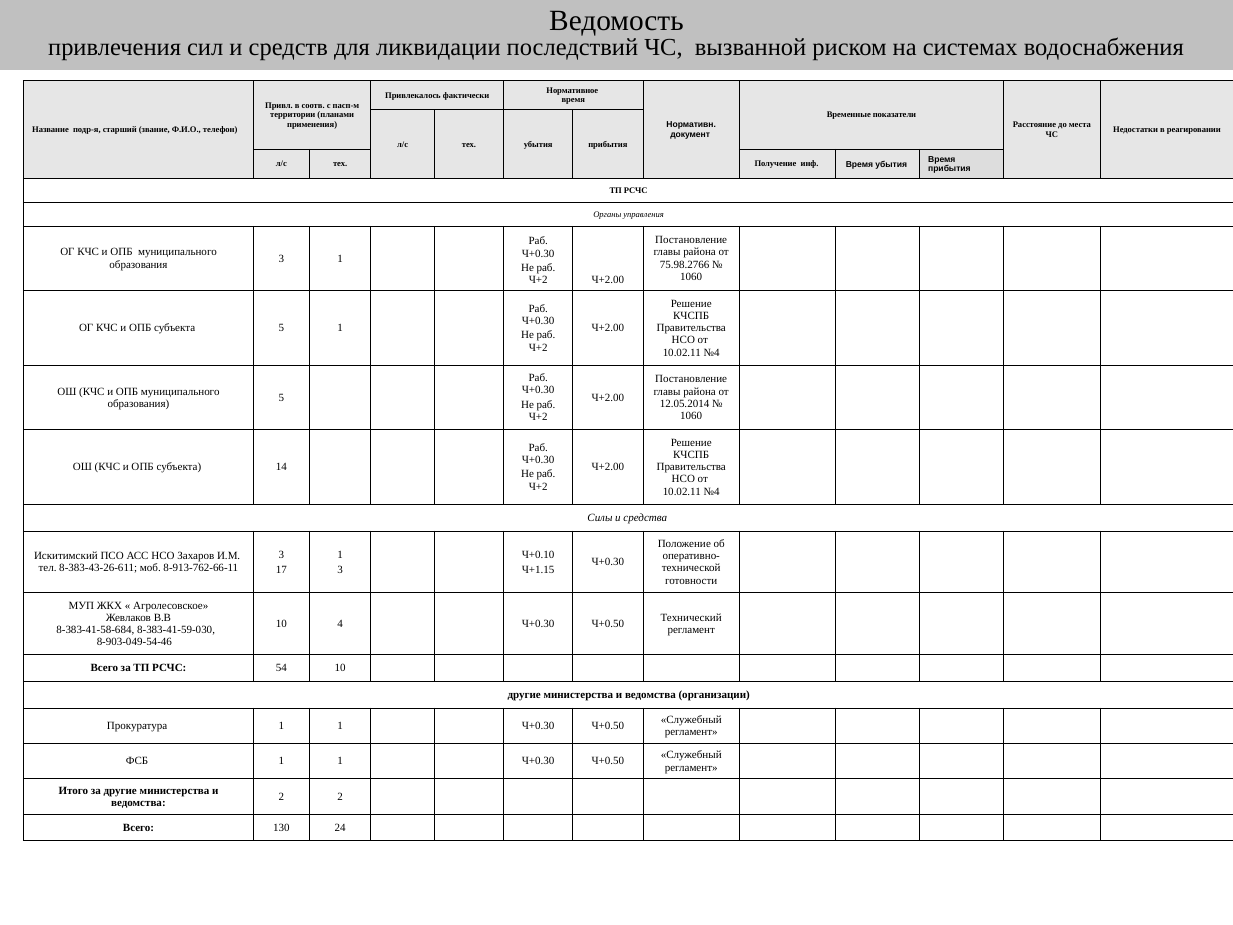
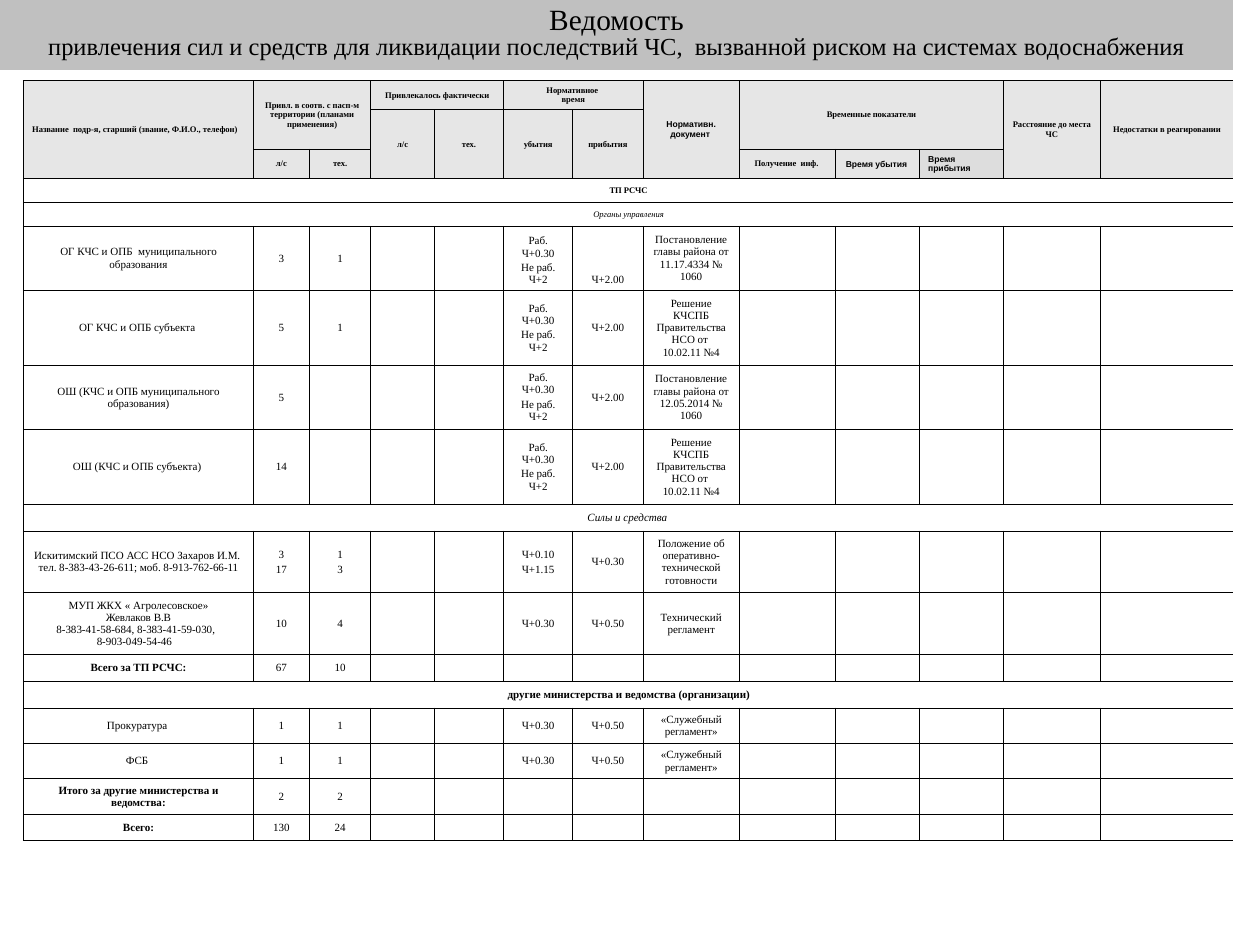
75.98.2766: 75.98.2766 -> 11.17.4334 (685, 264)
54: 54 -> 67 (281, 668)
